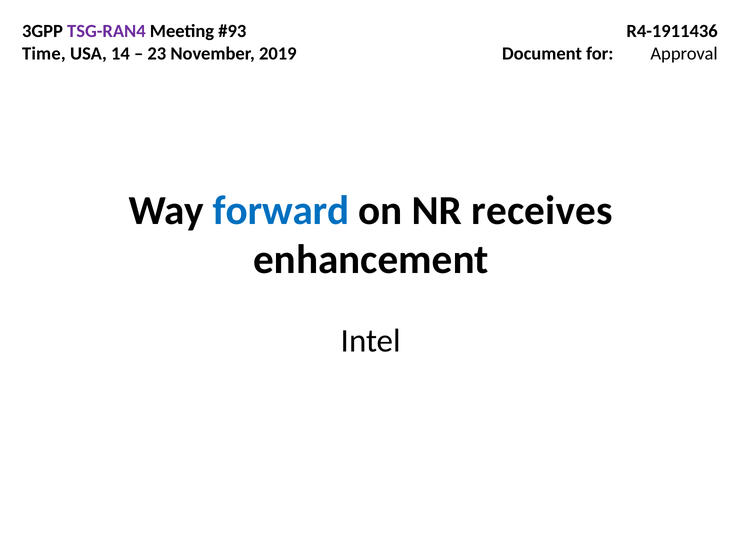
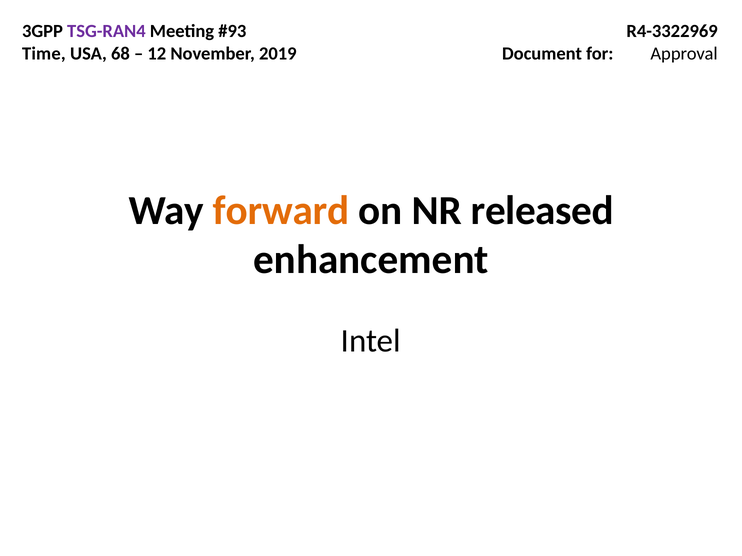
R4-1911436: R4-1911436 -> R4-3322969 (672, 31)
14: 14 -> 68 (120, 54)
23: 23 -> 12 (157, 54)
forward colour: blue -> orange (281, 211)
receives: receives -> released (542, 211)
